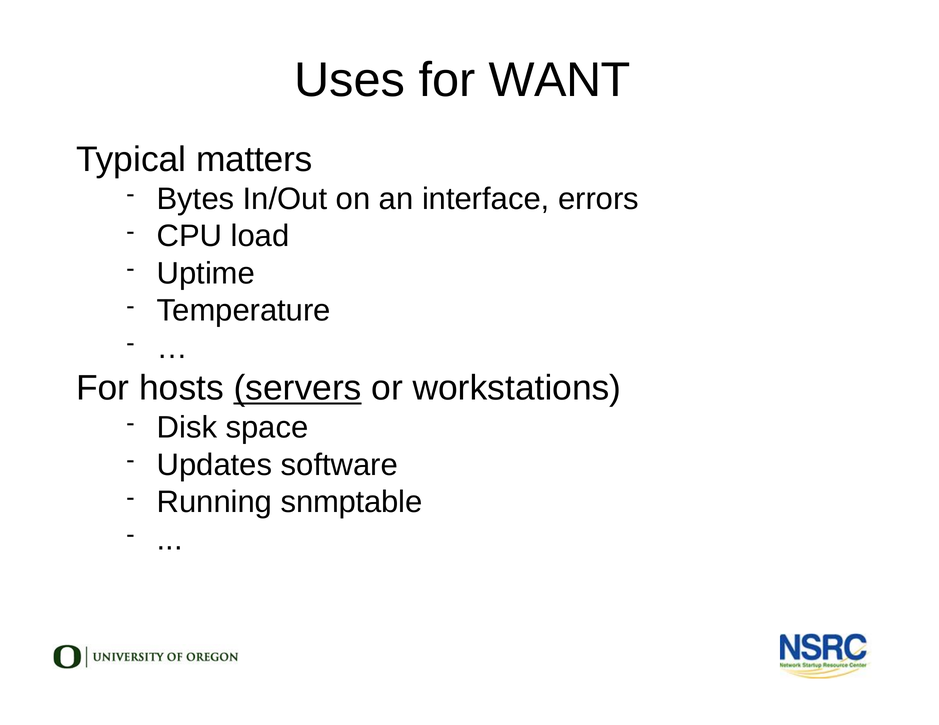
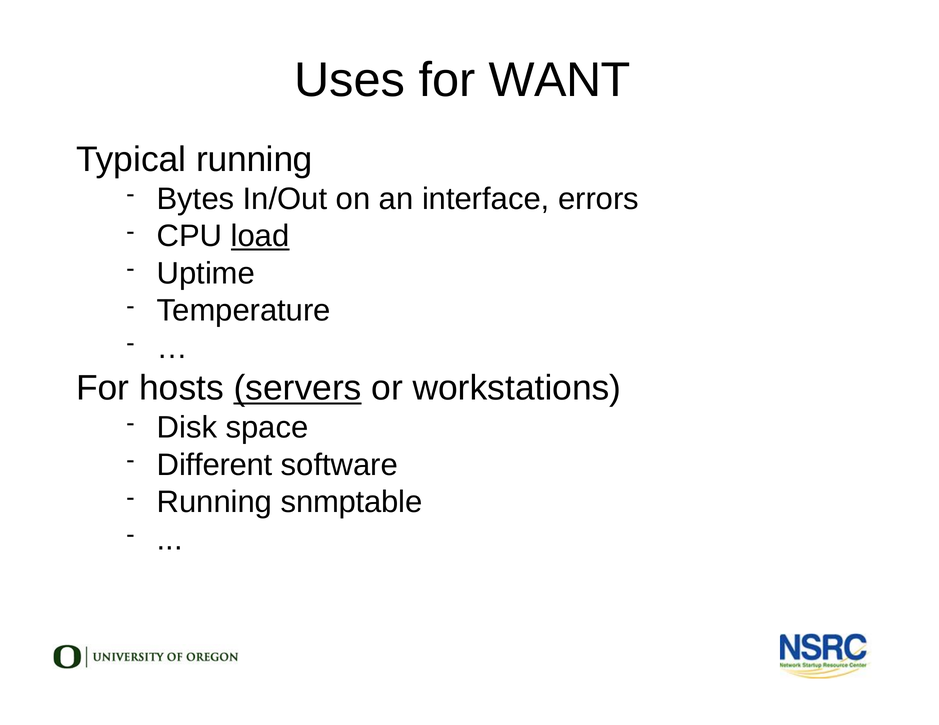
Typical matters: matters -> running (254, 160)
load underline: none -> present (260, 236)
Updates: Updates -> Different (215, 465)
